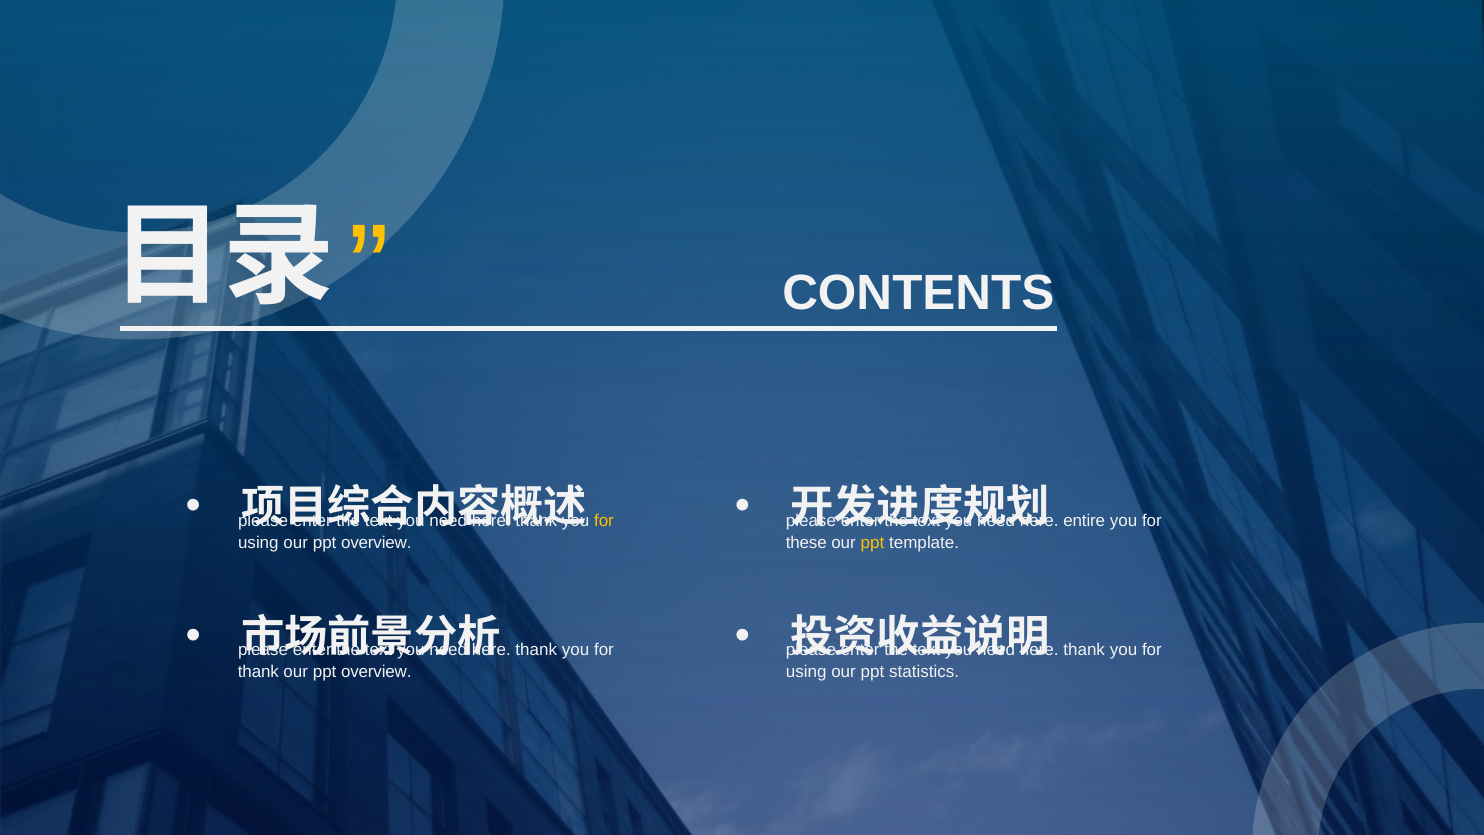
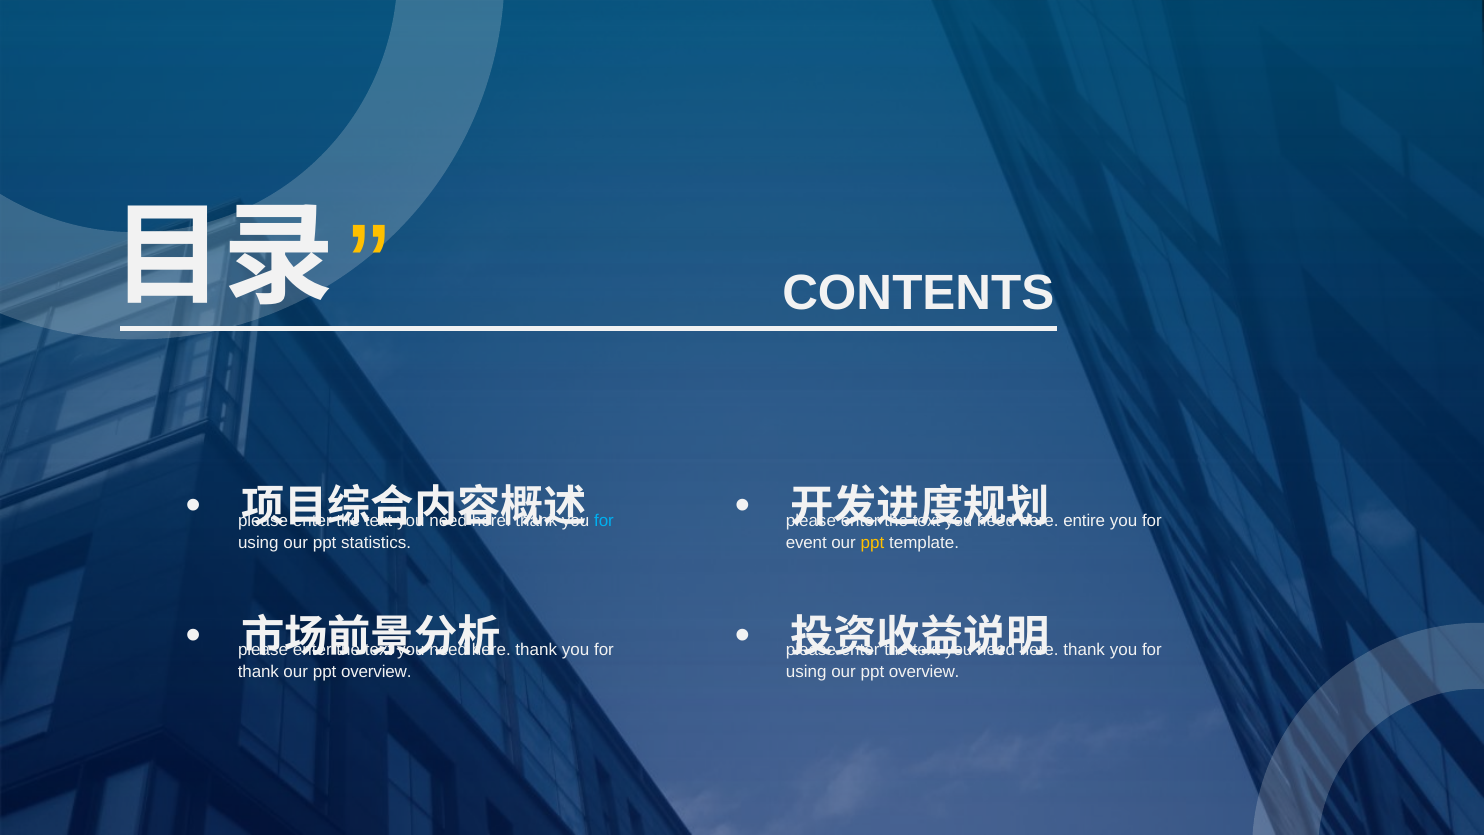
for colour: yellow -> light blue (604, 520)
using our ppt overview: overview -> statistics (376, 543)
these: these -> event (806, 543)
using our ppt statistics: statistics -> overview (924, 672)
